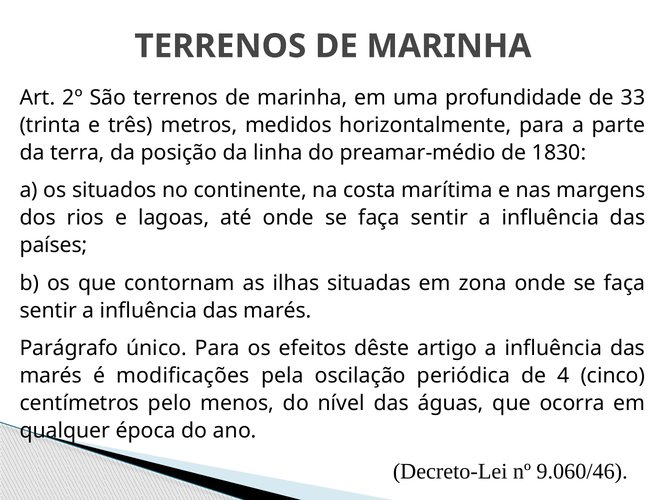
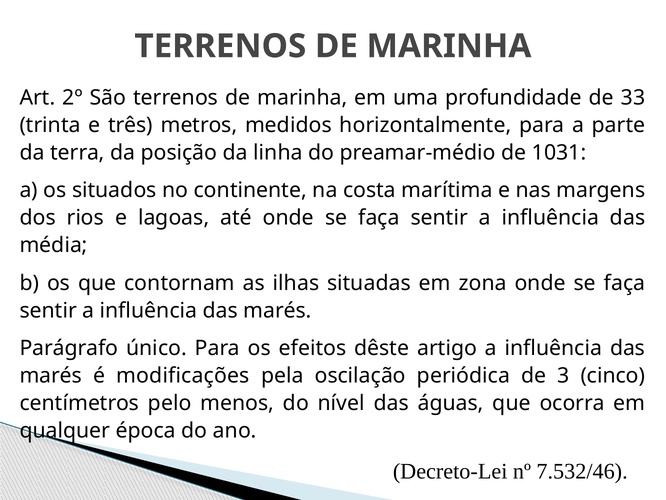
1830: 1830 -> 1031 (559, 153)
países: países -> média (54, 245)
4: 4 -> 3 (563, 375)
9.060/46: 9.060/46 -> 7.532/46 (582, 471)
